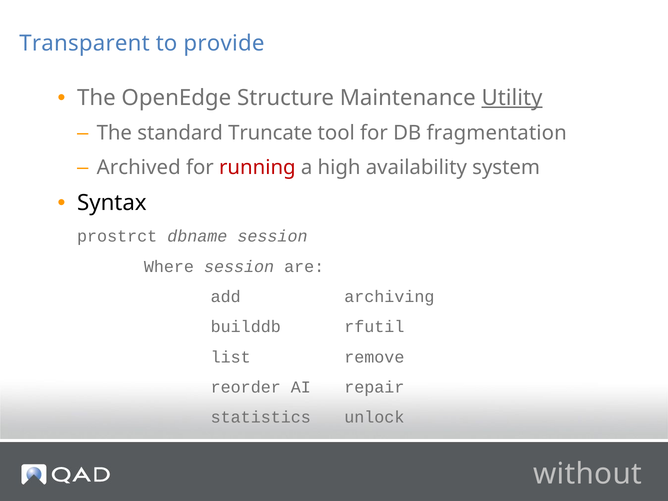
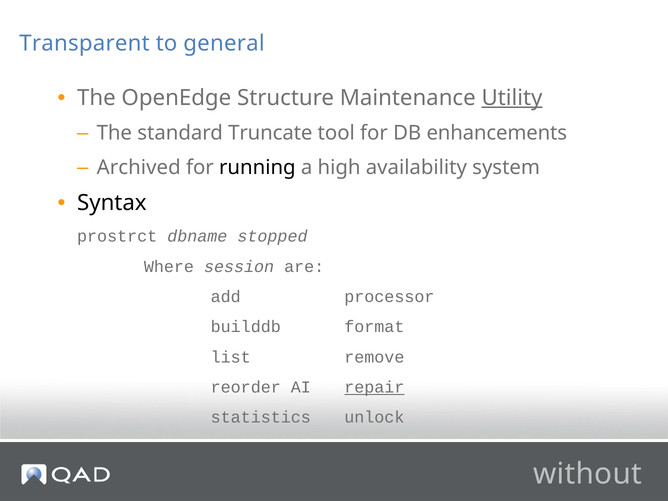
provide: provide -> general (224, 43)
fragmentation: fragmentation -> enhancements (497, 133)
running colour: red -> black (257, 168)
dbname session: session -> stopped (272, 236)
archiving: archiving -> processor (389, 297)
rfutil: rfutil -> format (374, 327)
repair underline: none -> present (374, 387)
